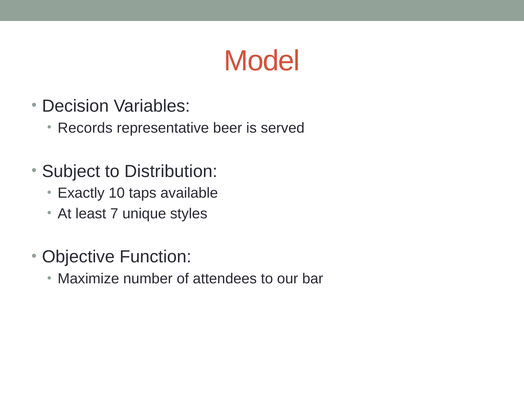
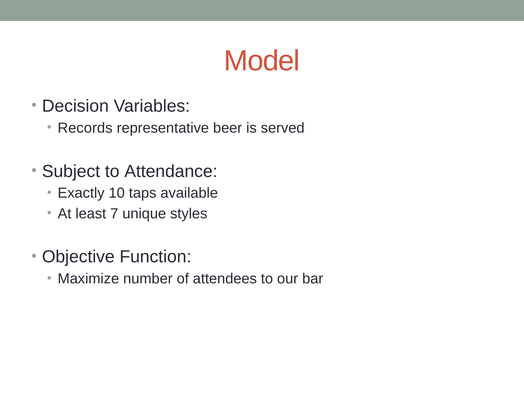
Distribution: Distribution -> Attendance (171, 171)
